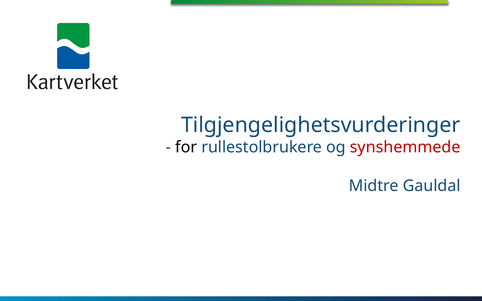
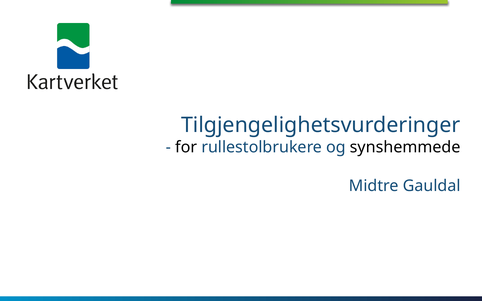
synshemmede colour: red -> black (405, 147)
